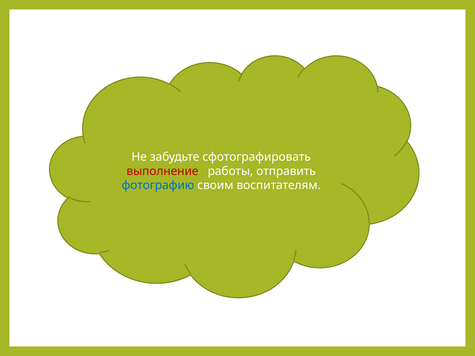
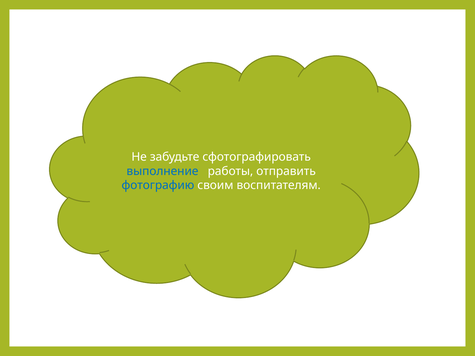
выполнение colour: red -> blue (162, 171)
